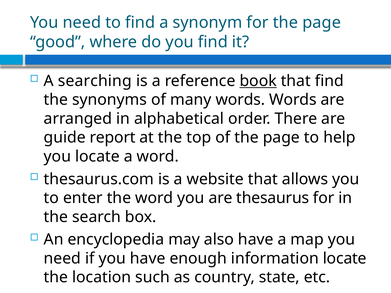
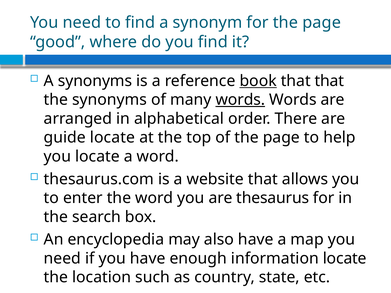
A searching: searching -> synonyms (95, 81)
that find: find -> that (329, 81)
words underline: none -> present (240, 100)
guide report: report -> locate (112, 138)
